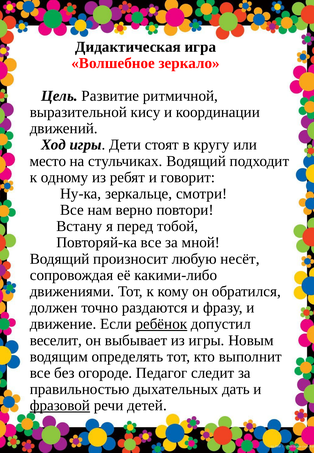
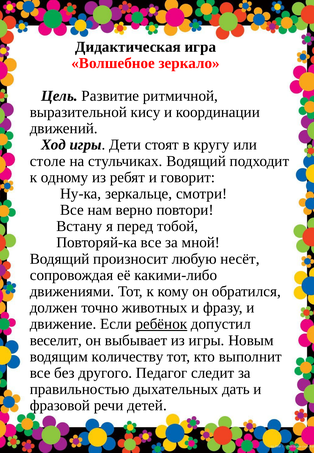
место: место -> столе (48, 161)
раздаются: раздаются -> животных (155, 308)
определять: определять -> количеству (128, 357)
огороде: огороде -> другого (105, 373)
фразовой underline: present -> none (60, 406)
